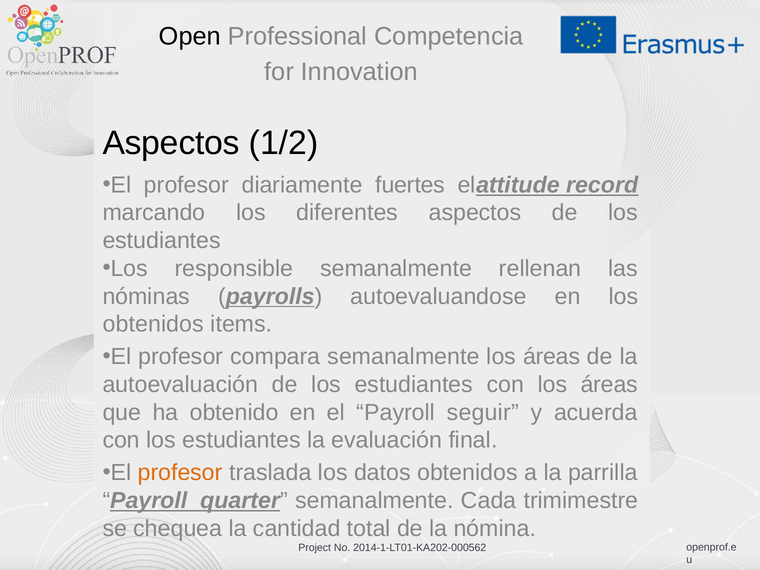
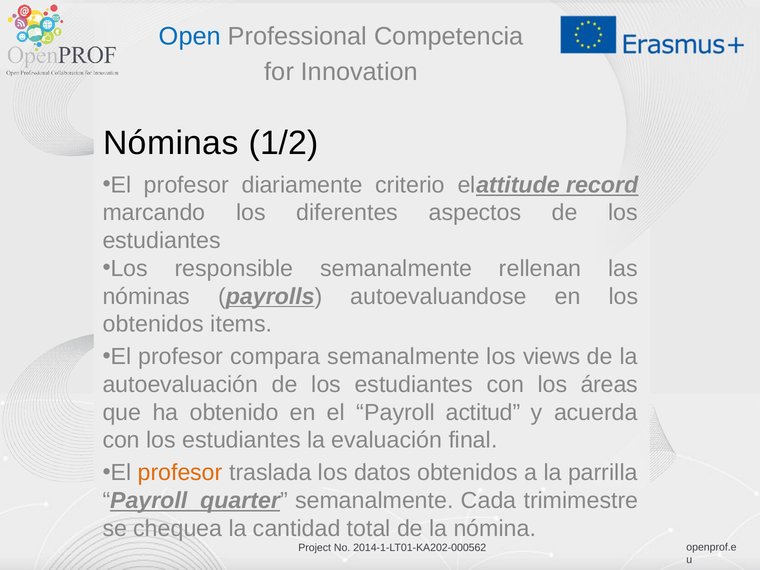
Open colour: black -> blue (190, 37)
Aspectos: Aspectos -> Nóminas (171, 143)
fuertes: fuertes -> criterio (410, 185)
semanalmente los áreas: áreas -> views (552, 357)
seguir: seguir -> actitud (483, 412)
